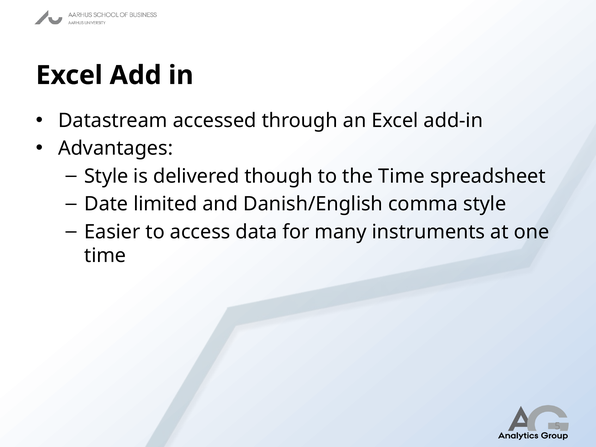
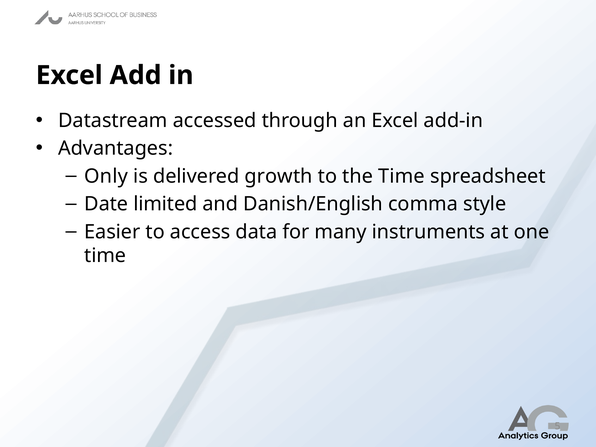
Style: Style -> Only (106, 176)
though: though -> growth (278, 176)
